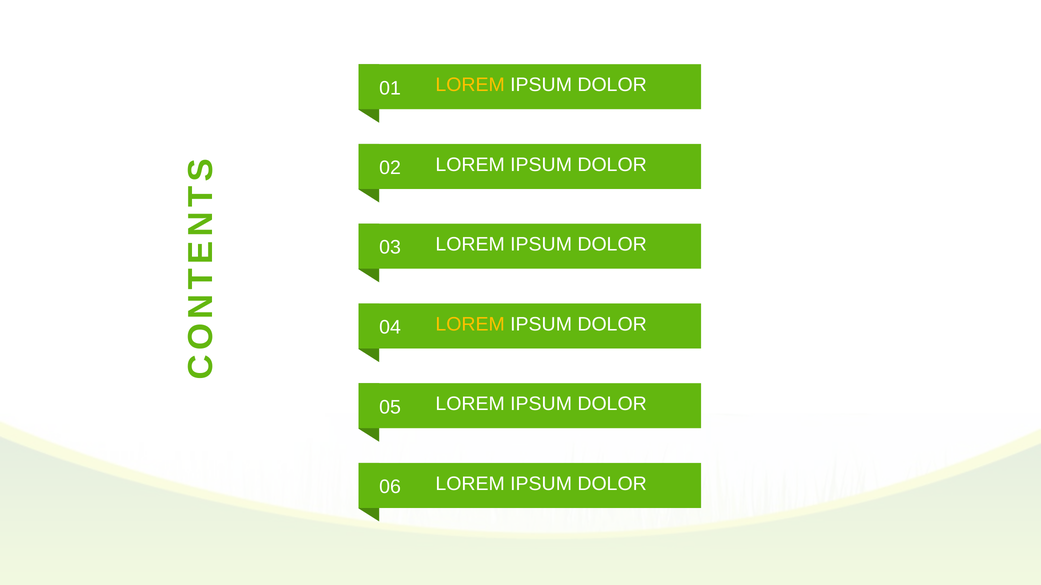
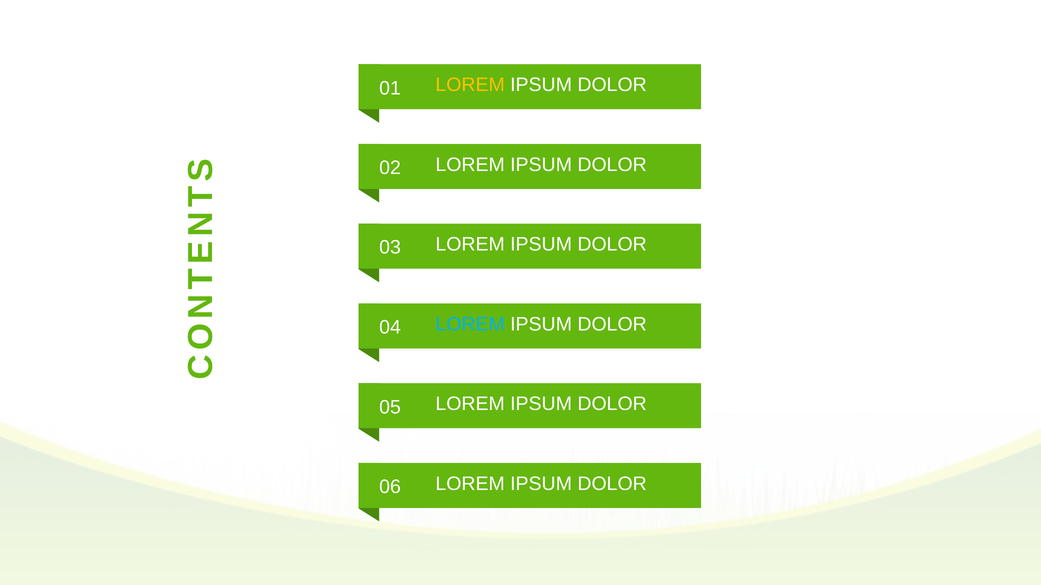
LOREM colour: yellow -> light blue (470, 325)
